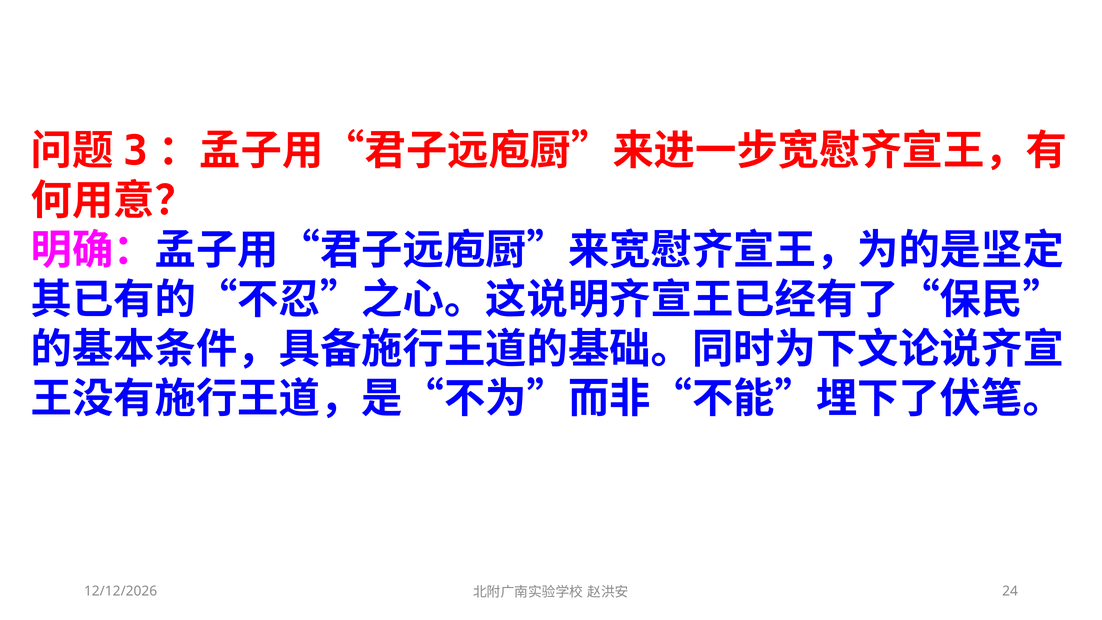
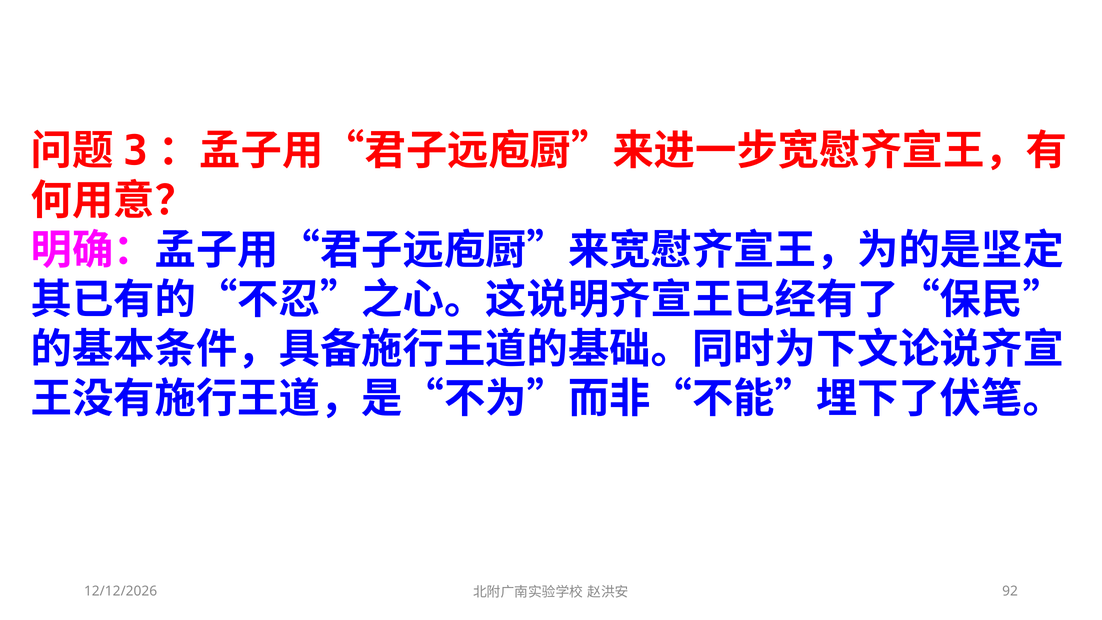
24: 24 -> 92 (1010, 591)
